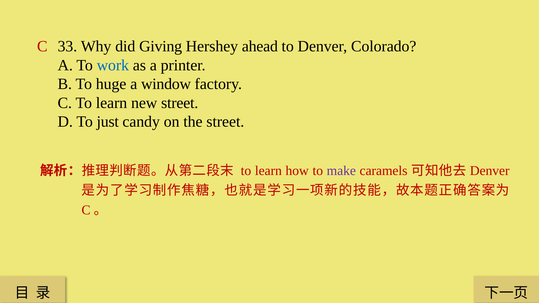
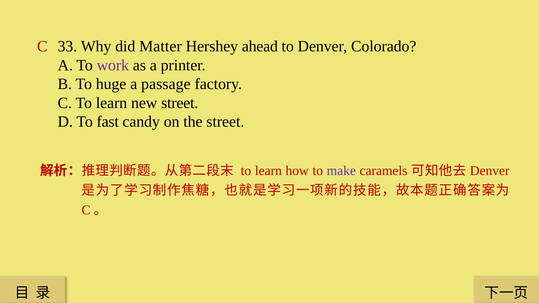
Giving: Giving -> Matter (160, 46)
work colour: blue -> purple (113, 65)
window: window -> passage (166, 84)
just: just -> fast (108, 122)
